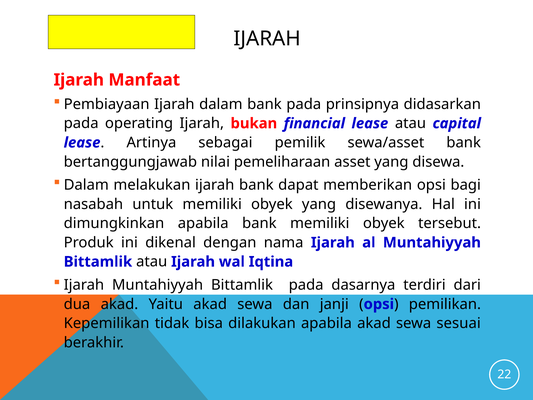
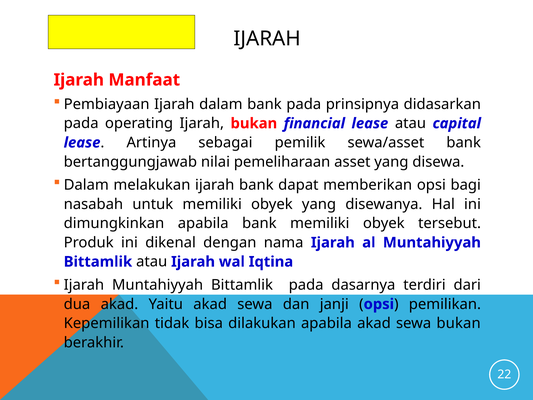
sewa sesuai: sesuai -> bukan (459, 323)
